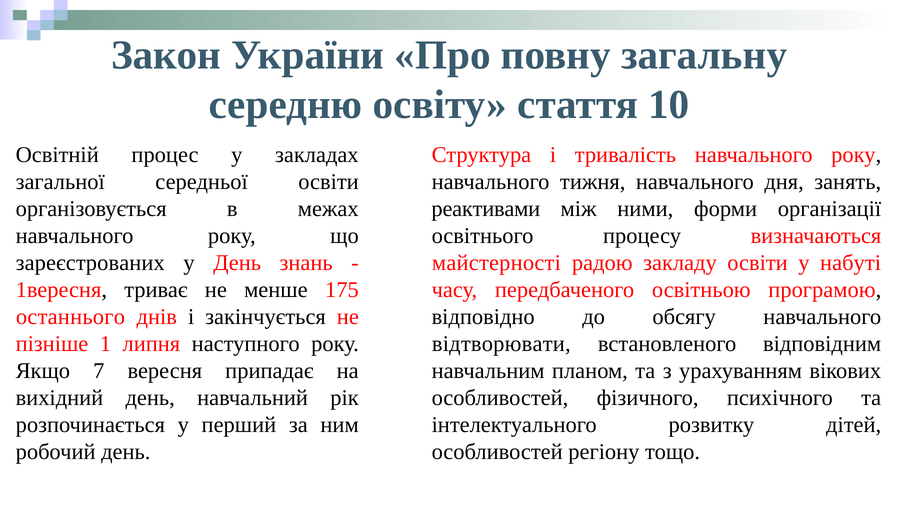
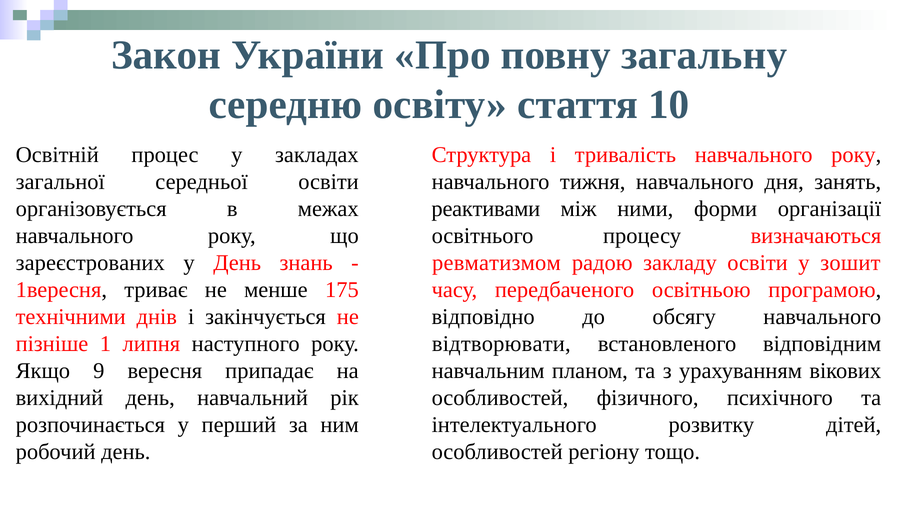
майстерності: майстерності -> ревматизмом (496, 263)
набуті: набуті -> зошит (850, 263)
останнього: останнього -> технічними (71, 317)
7: 7 -> 9 (99, 370)
